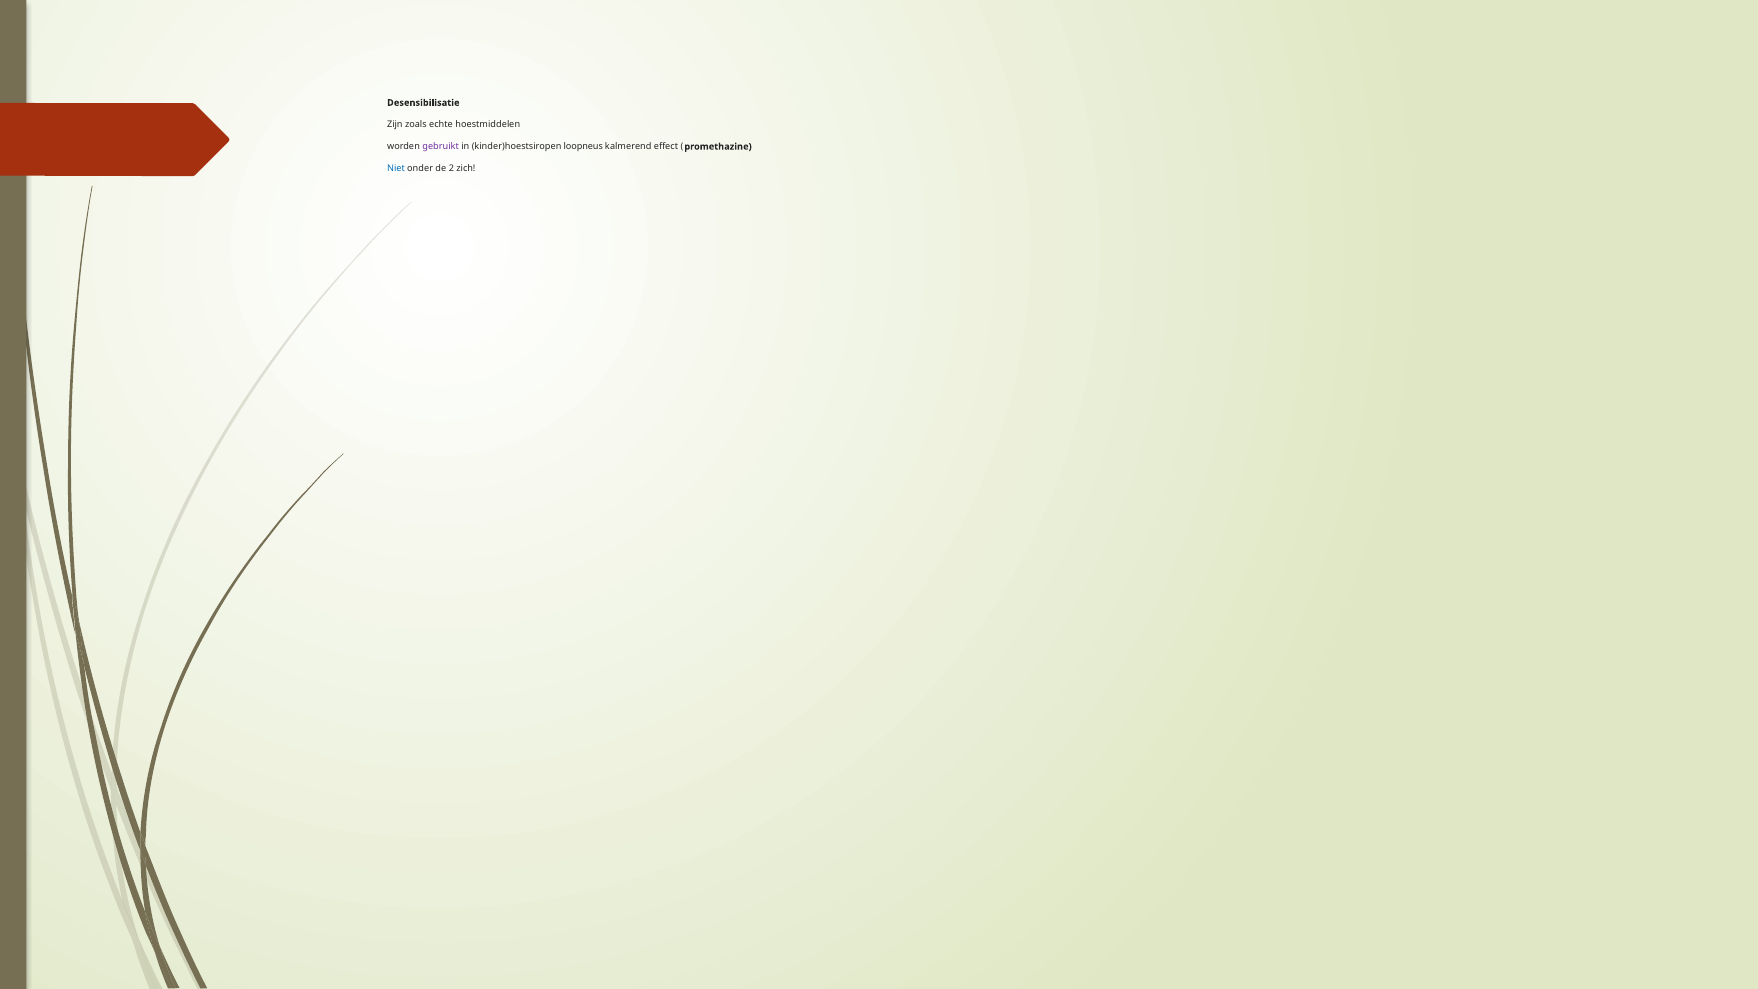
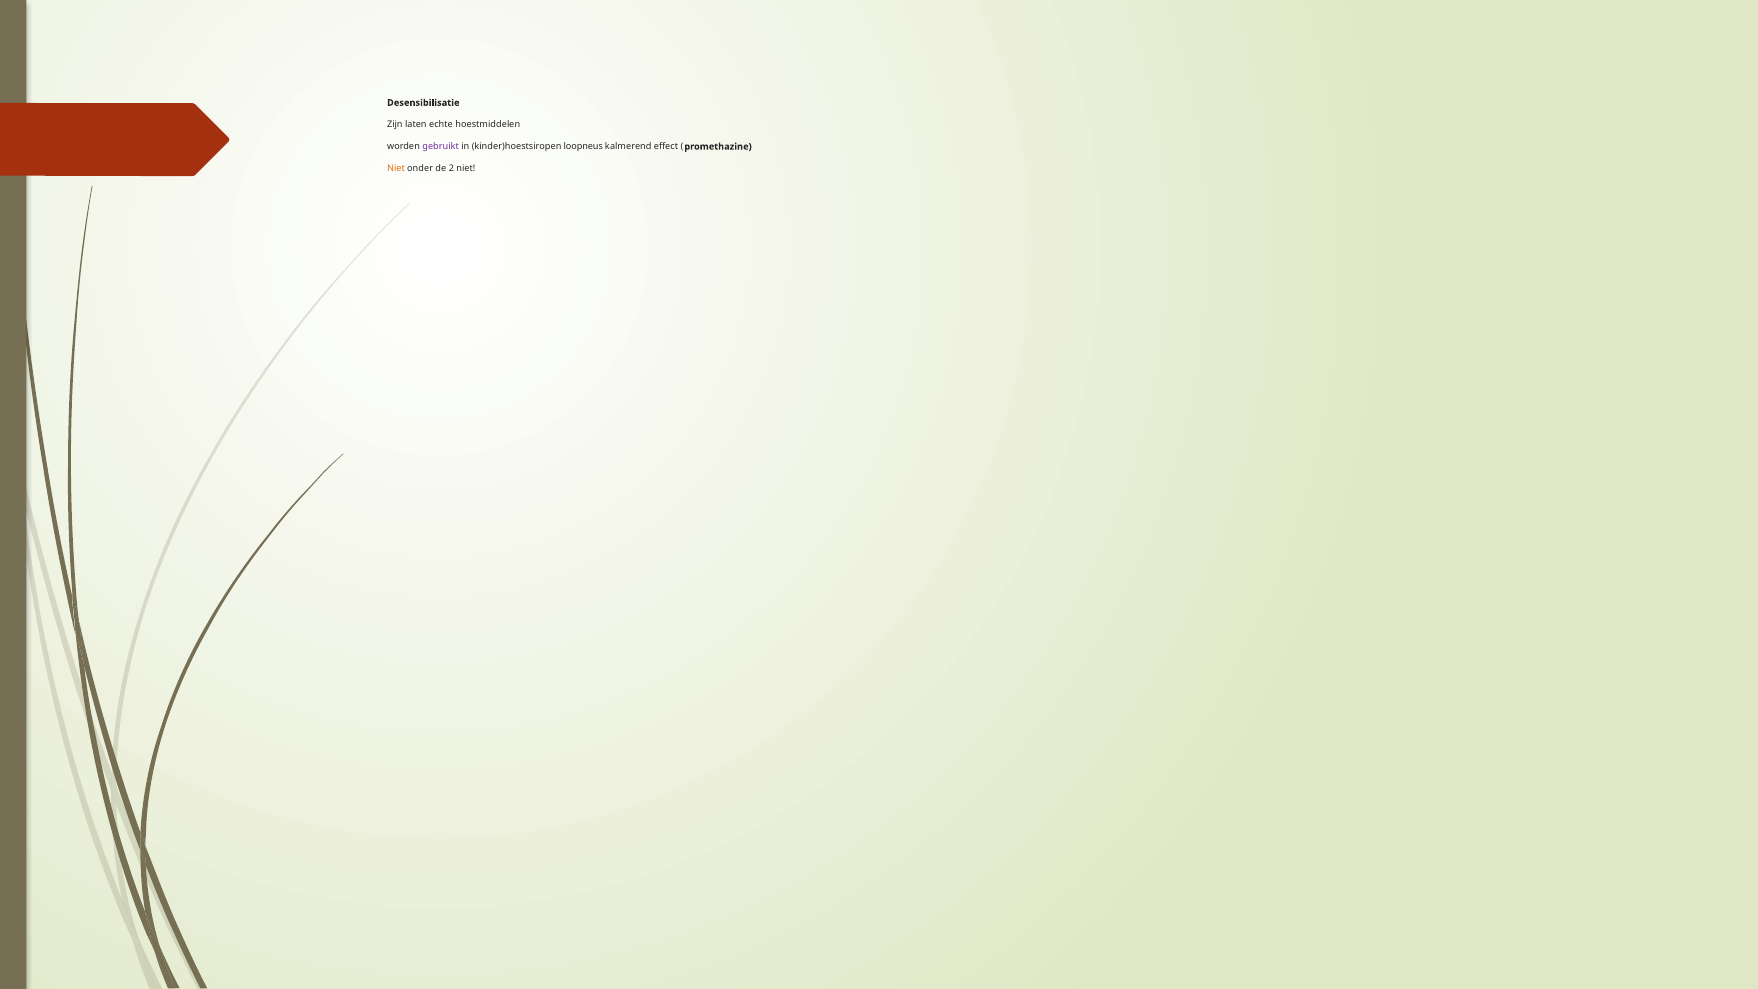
zoals: zoals -> laten (416, 125)
Niet colour: blue -> orange (396, 168)
2 zich: zich -> niet (466, 168)
